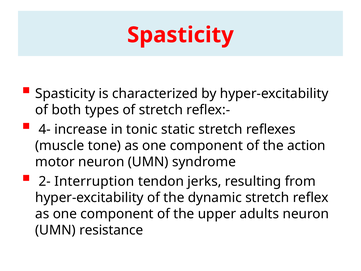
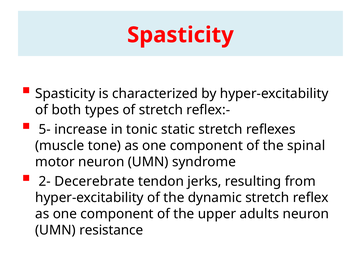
4-: 4- -> 5- (45, 129)
action: action -> spinal (306, 146)
Interruption: Interruption -> Decerebrate (94, 181)
